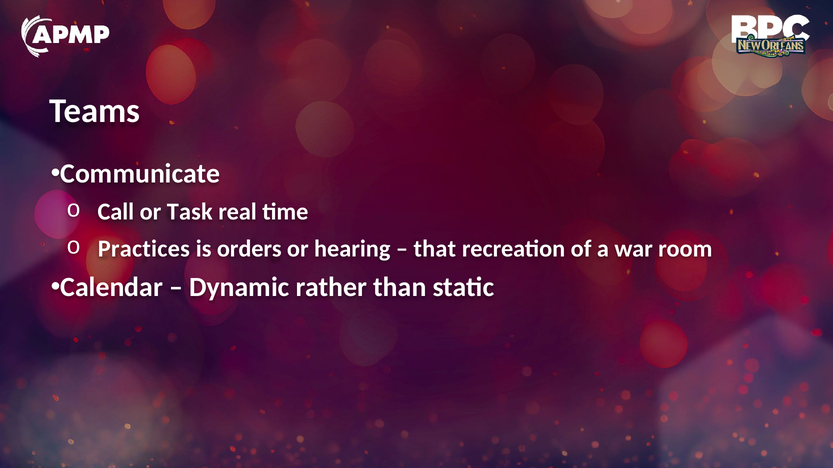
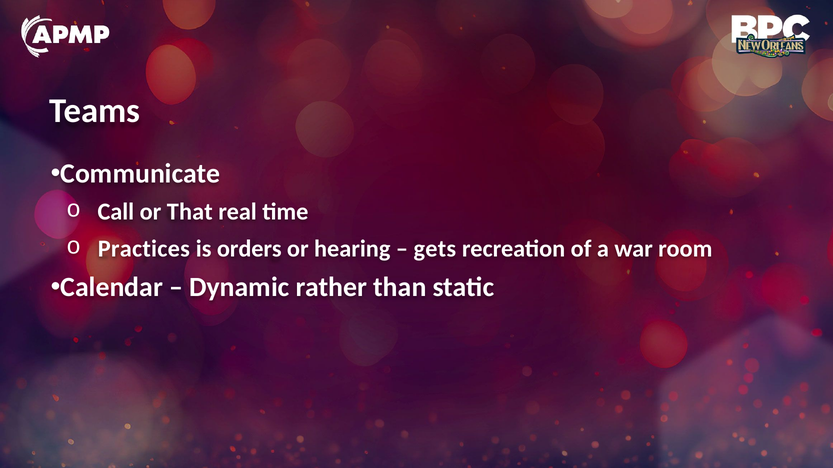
Task: Task -> That (190, 212)
that: that -> gets (435, 249)
